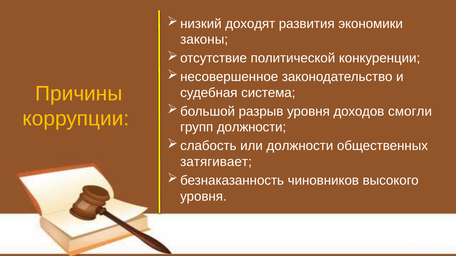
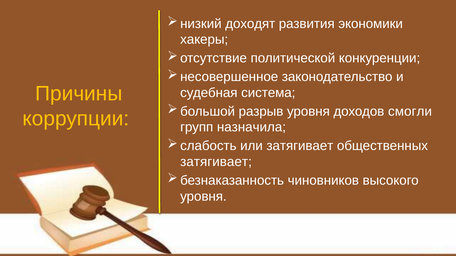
законы: законы -> хакеры (204, 40)
групп должности: должности -> назначила (251, 128)
или должности: должности -> затягивает (300, 146)
